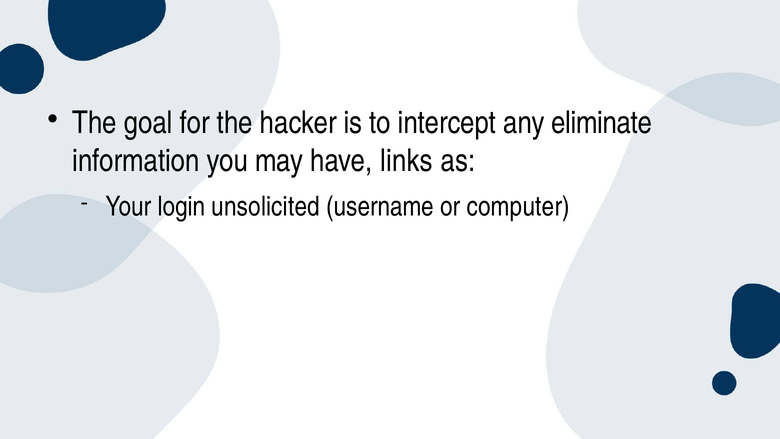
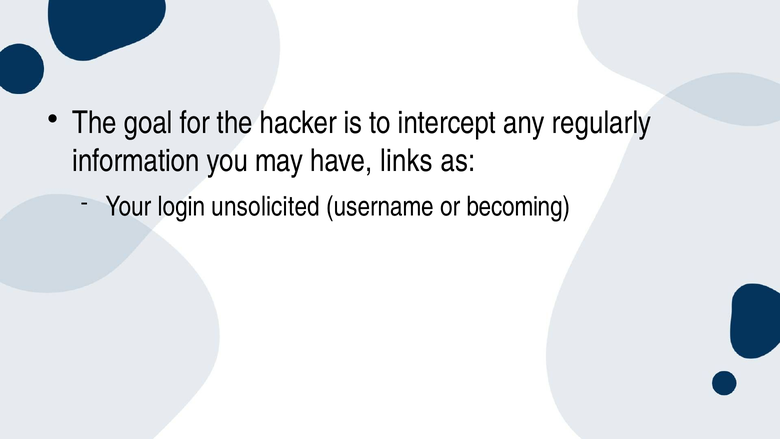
eliminate: eliminate -> regularly (601, 123)
computer: computer -> becoming (518, 207)
